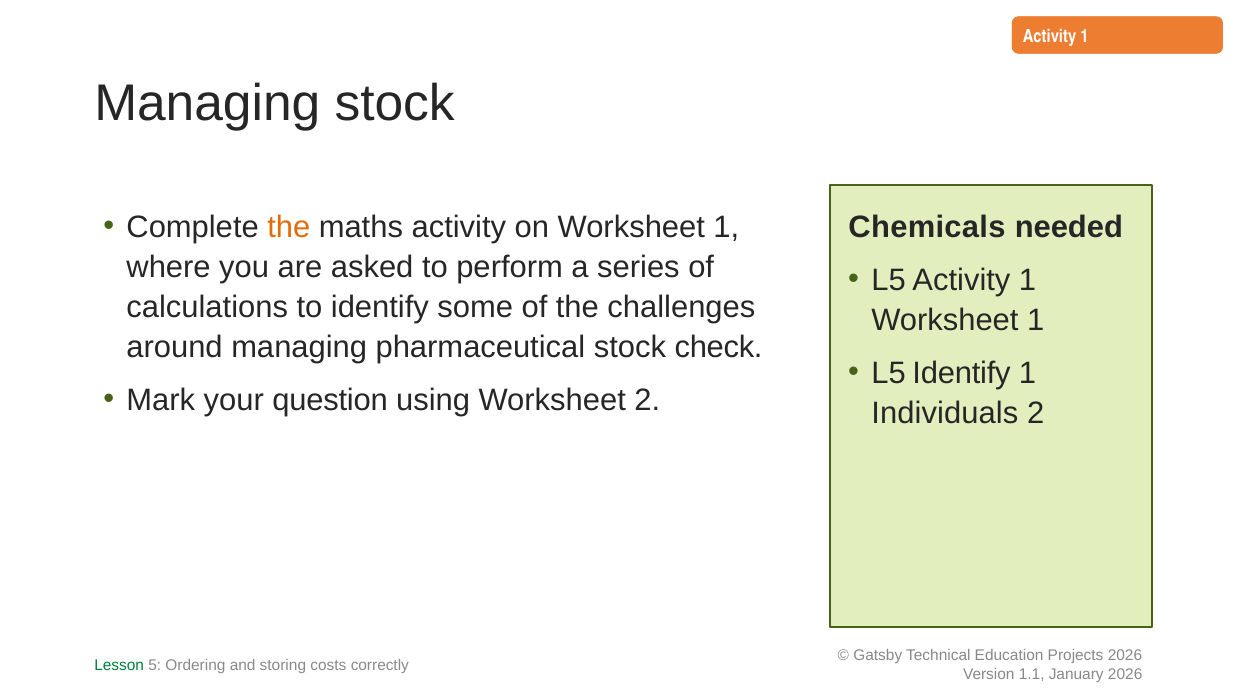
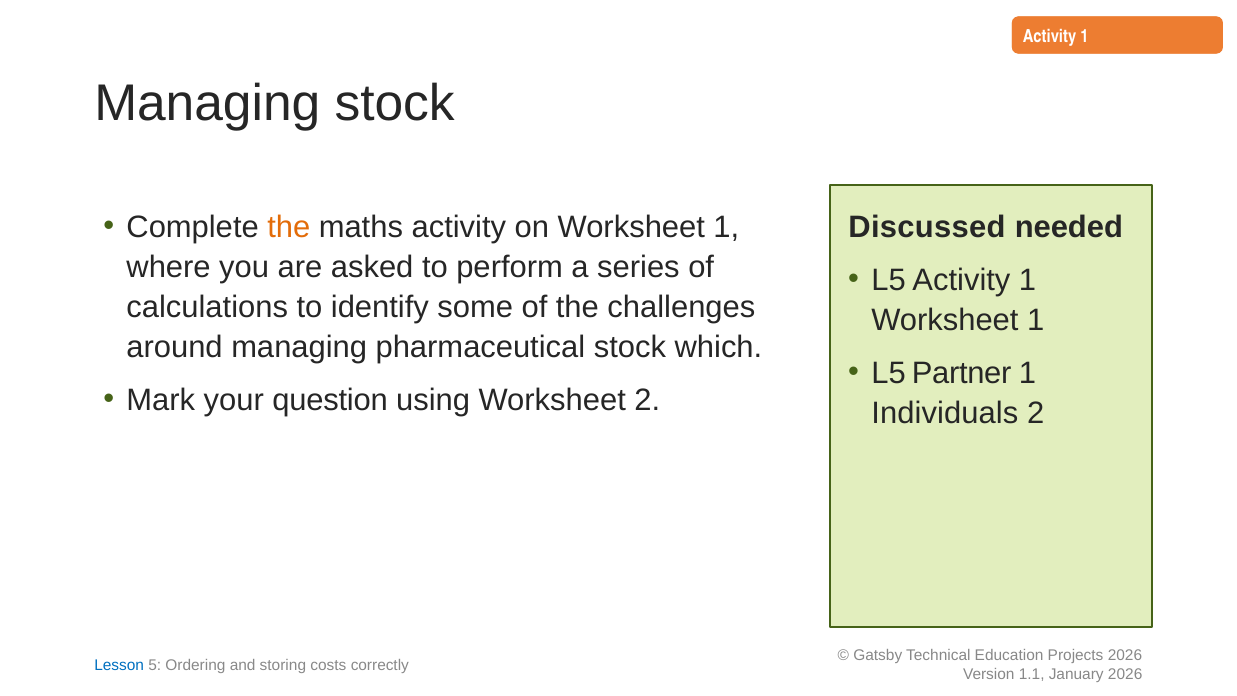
Chemicals: Chemicals -> Discussed (927, 227)
check: check -> which (718, 347)
L5 Identify: Identify -> Partner (962, 373)
Lesson colour: green -> blue (119, 665)
